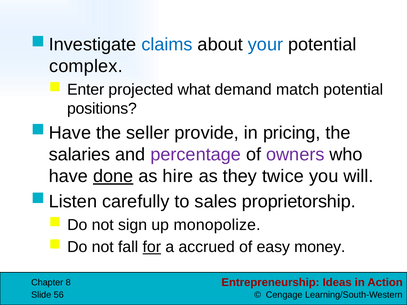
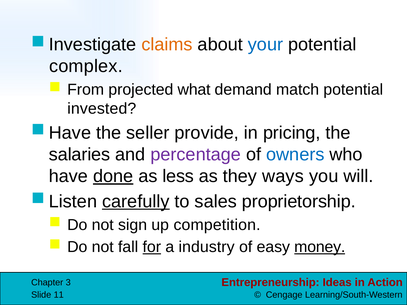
claims colour: blue -> orange (167, 45)
Enter: Enter -> From (86, 90)
positions: positions -> invested (102, 109)
owners colour: purple -> blue (295, 155)
hire: hire -> less (178, 176)
twice: twice -> ways (283, 176)
carefully underline: none -> present (136, 202)
monopolize: monopolize -> competition (217, 225)
accrued: accrued -> industry (207, 247)
money underline: none -> present (320, 247)
8: 8 -> 3 (68, 283)
56: 56 -> 11 (59, 295)
